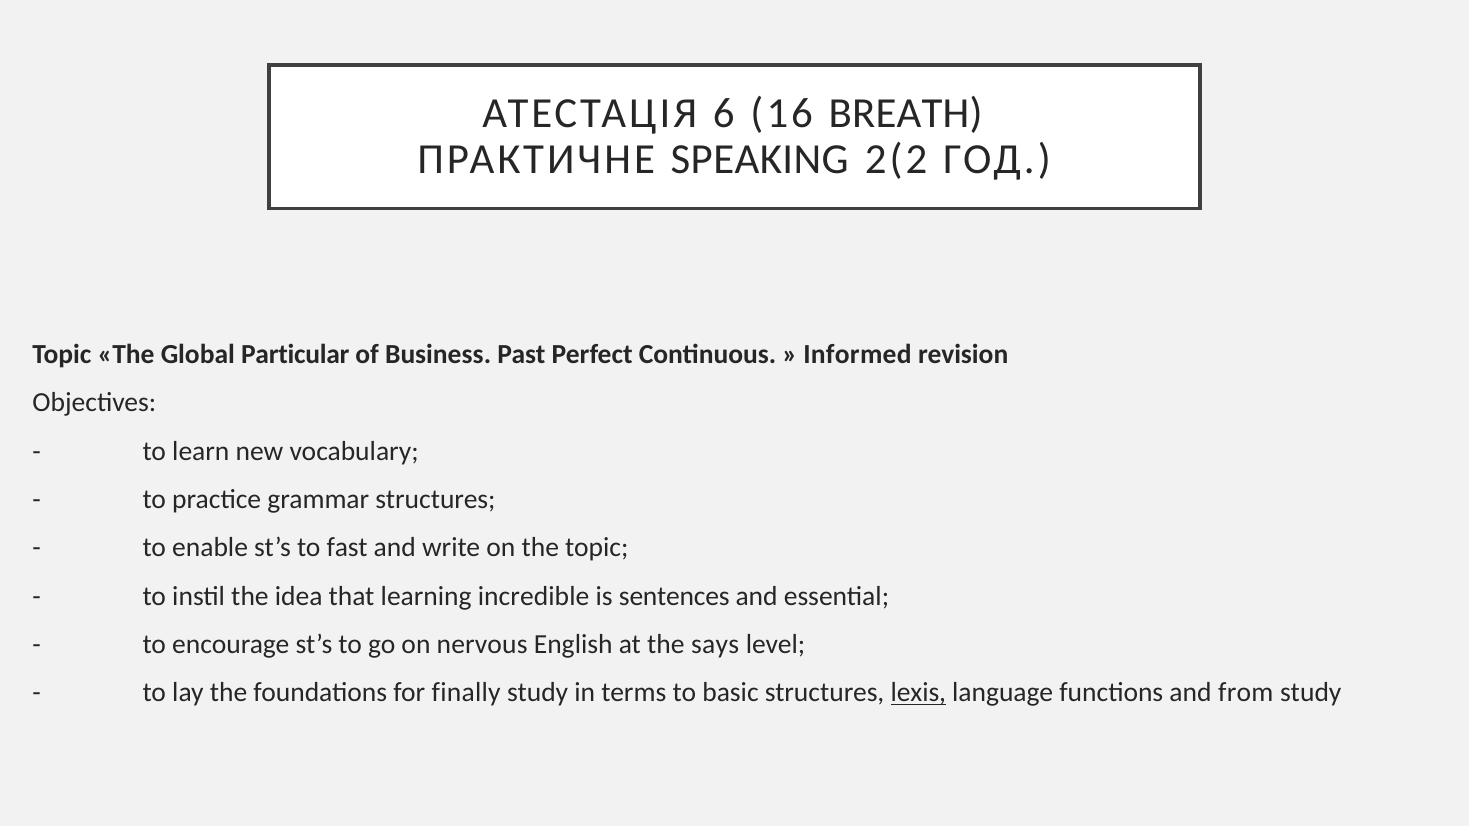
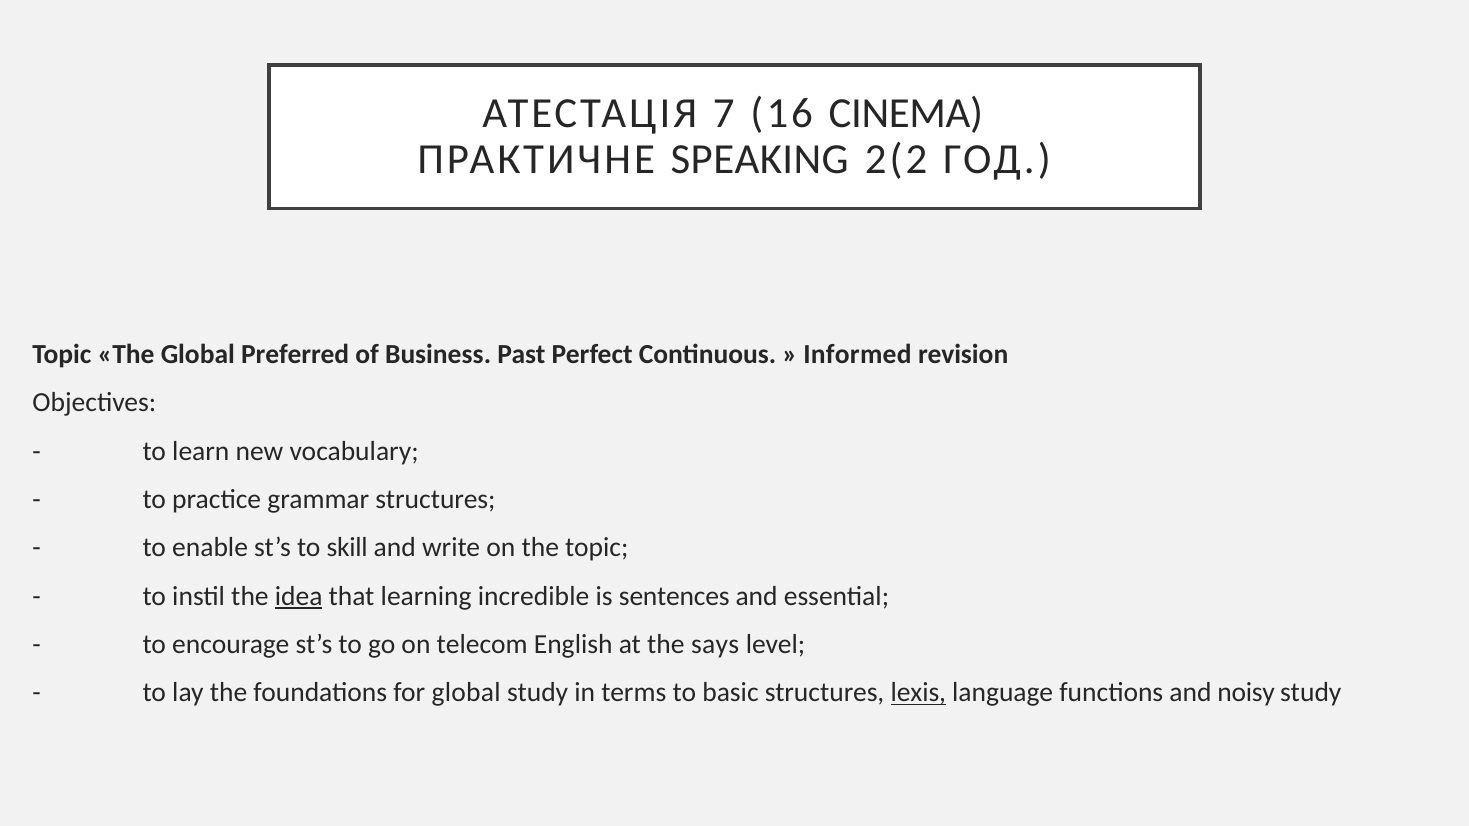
6: 6 -> 7 (724, 114)
BREATH: BREATH -> CINEMA (906, 114)
Particular: Particular -> Preferred (295, 354)
fast: fast -> skill (347, 548)
idea underline: none -> present (299, 596)
nervous: nervous -> telecom (482, 645)
for finally: finally -> global (466, 693)
from: from -> noisy (1246, 693)
